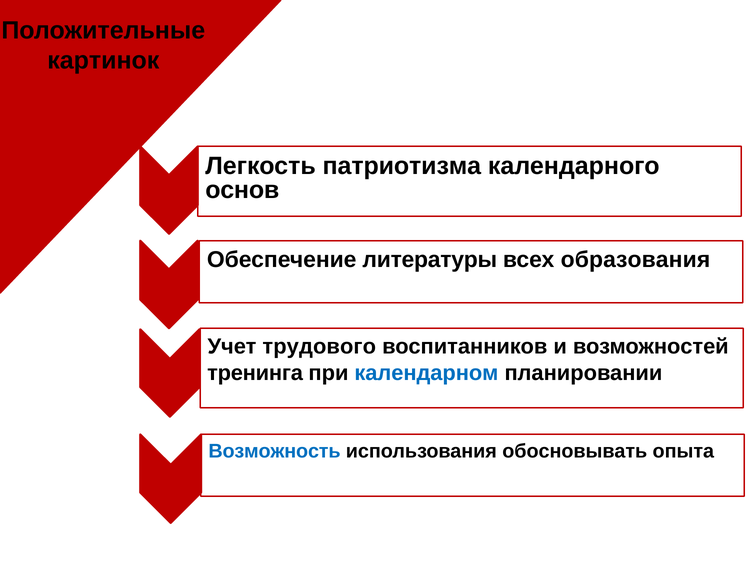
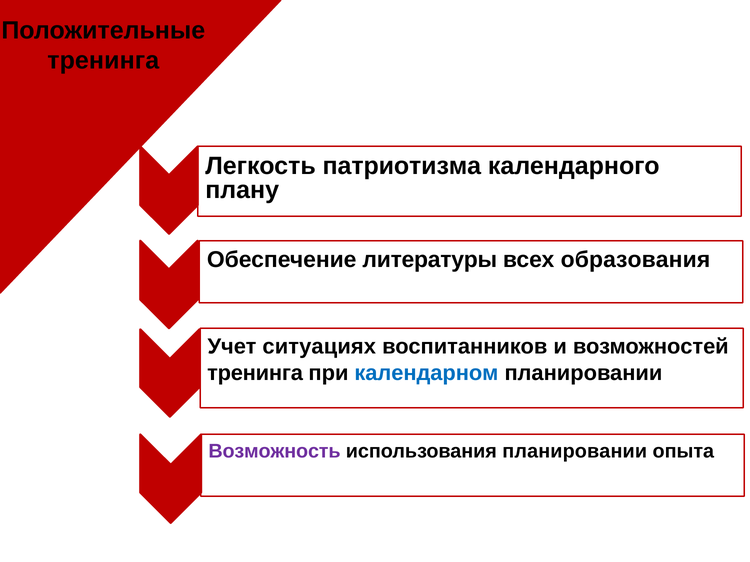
картинок: картинок -> тренинга (103, 60)
основ: основ -> плану (242, 190)
трудового: трудового -> ситуациях (319, 347)
Возможность colour: blue -> purple (274, 452)
использования обосновывать: обосновывать -> планировании (575, 452)
